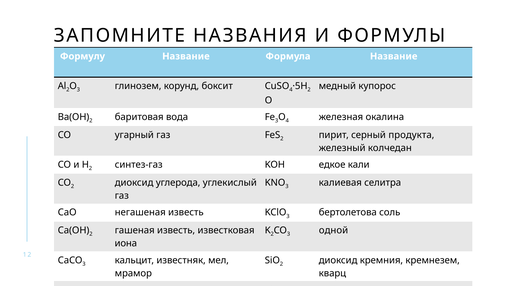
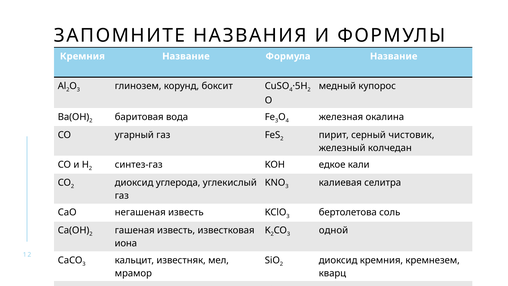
Формулу: Формулу -> Кремния (82, 56)
продукта: продукта -> чистовик (411, 135)
